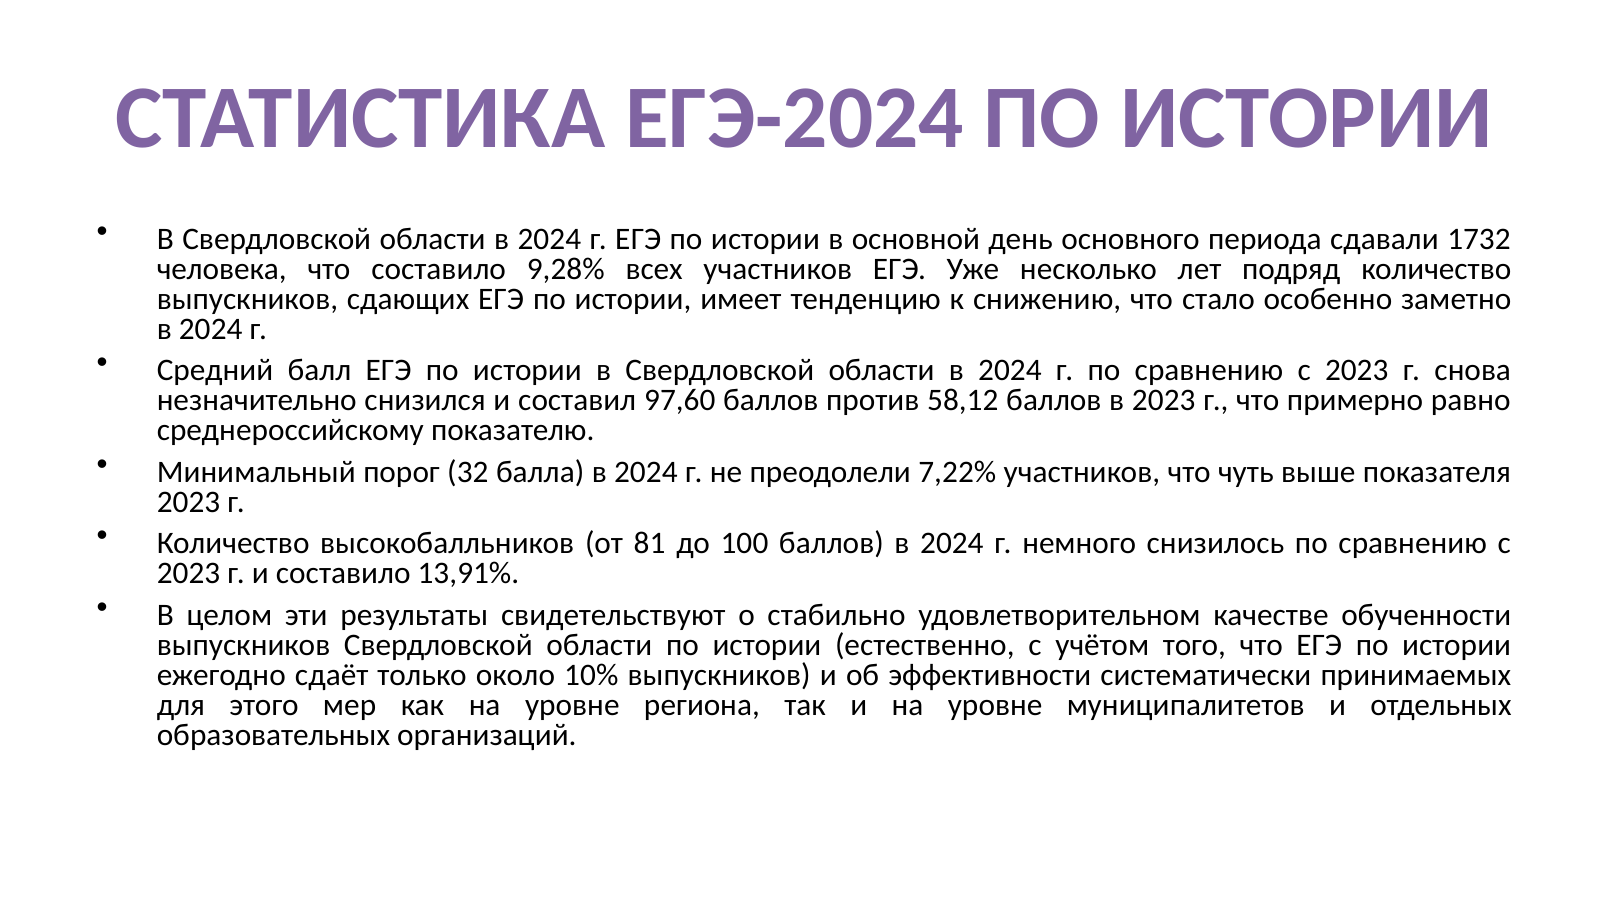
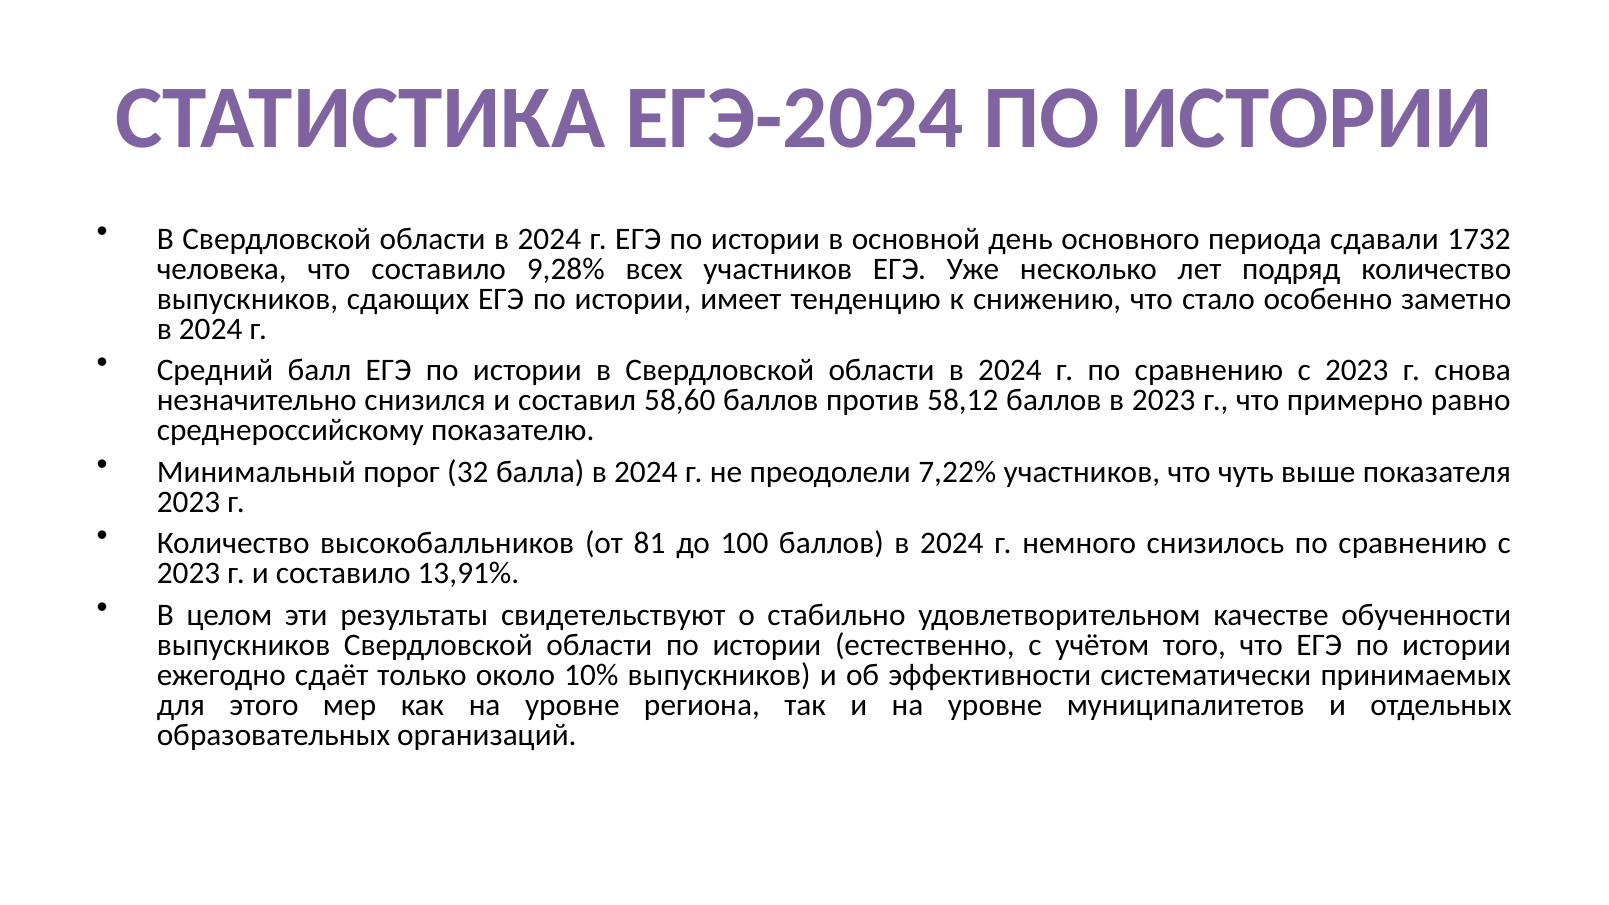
97,60: 97,60 -> 58,60 (680, 400)
